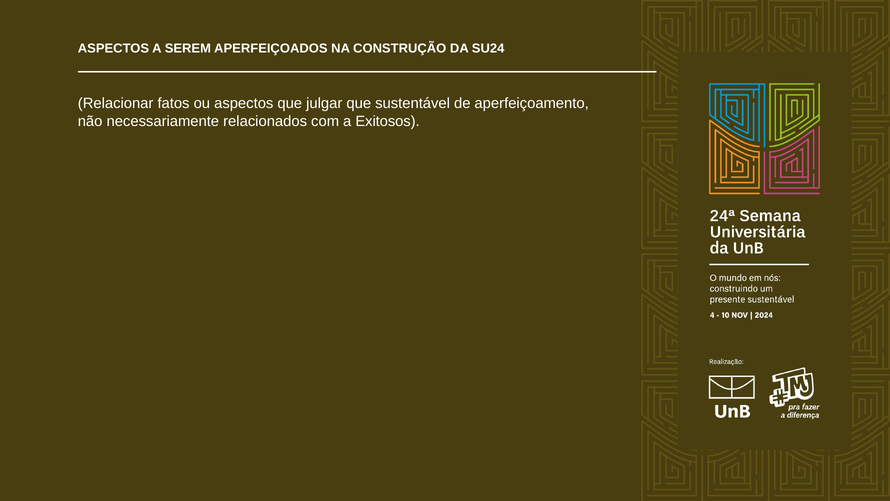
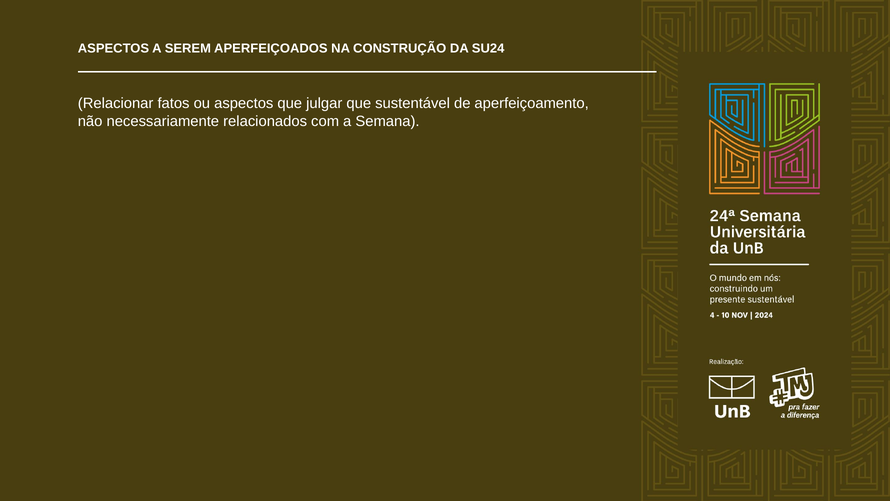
Exitosos: Exitosos -> Semana (387, 121)
